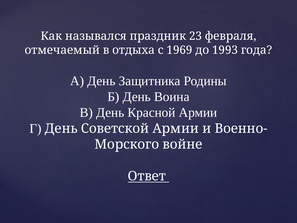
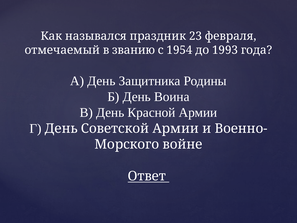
отдыха: отдыха -> званию (134, 50)
1969: 1969 -> 1954 (179, 50)
